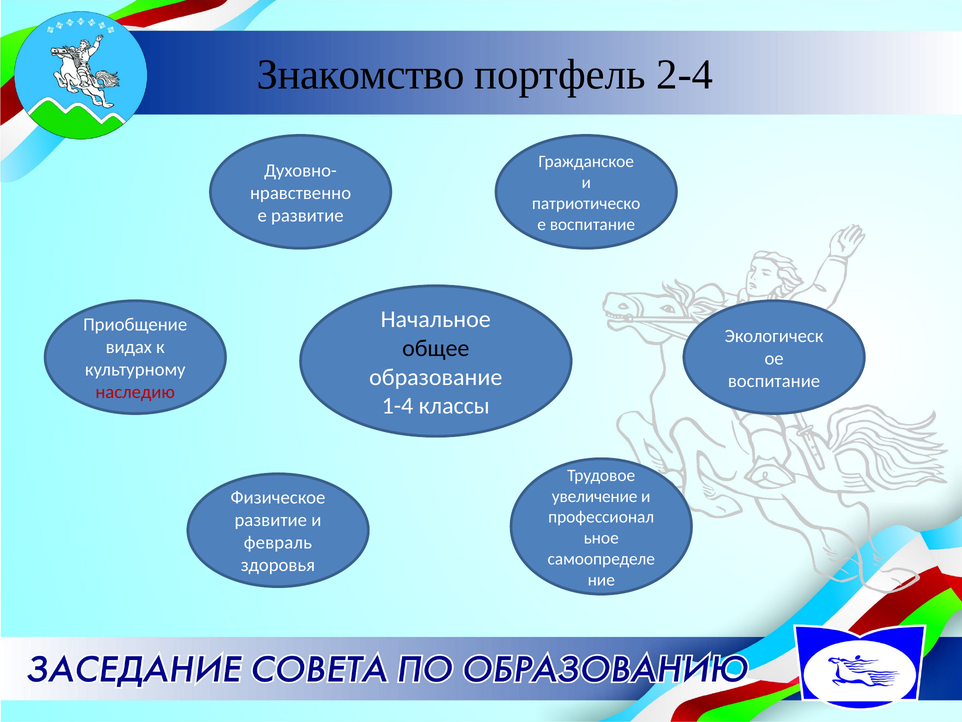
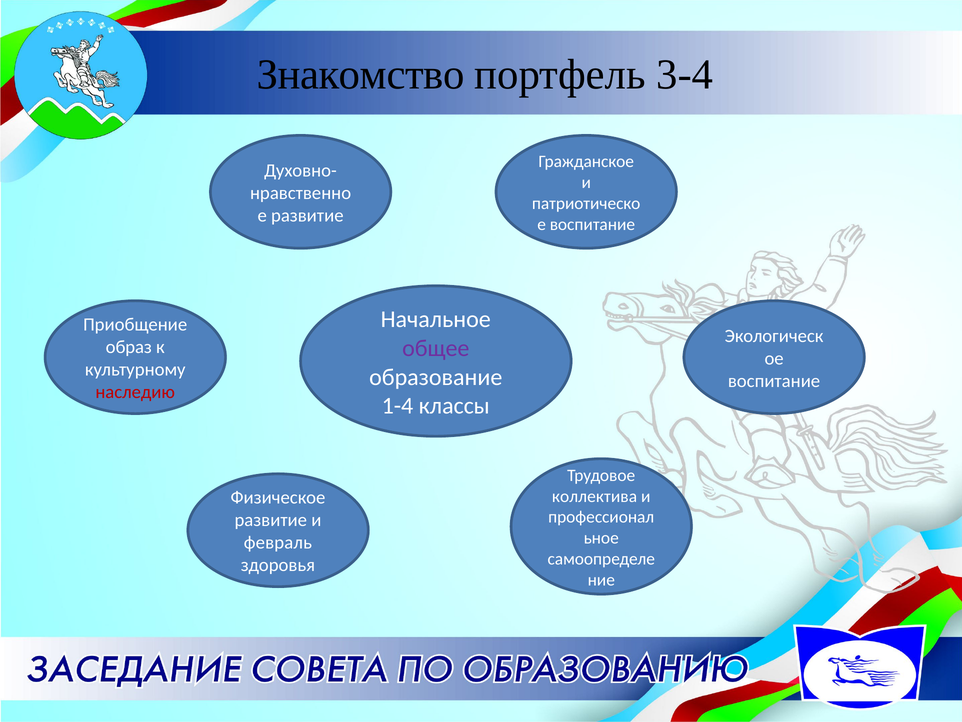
2-4: 2-4 -> 3-4 (685, 74)
общее colour: black -> purple (436, 348)
видах: видах -> образ (129, 347)
увеличение: увеличение -> коллектива (594, 496)
